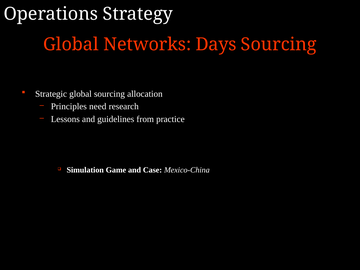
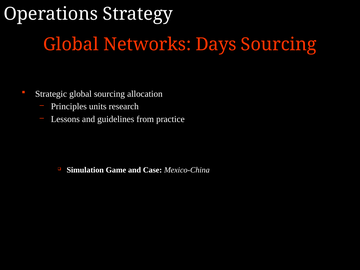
need: need -> units (98, 106)
